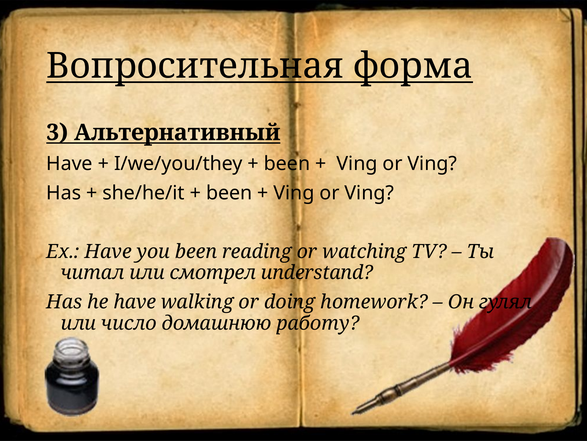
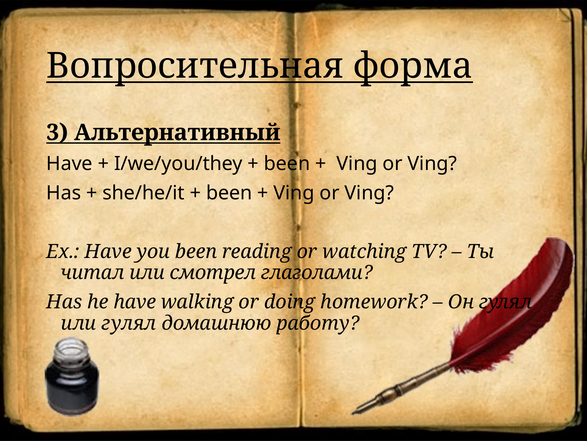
understand: understand -> глаголами (317, 272)
или число: число -> гулял (129, 323)
